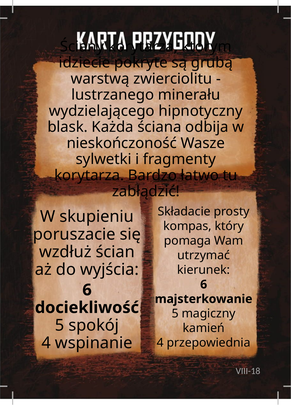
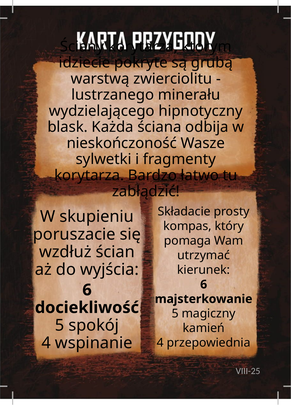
VIII-18: VIII-18 -> VIII-25 (248, 371)
